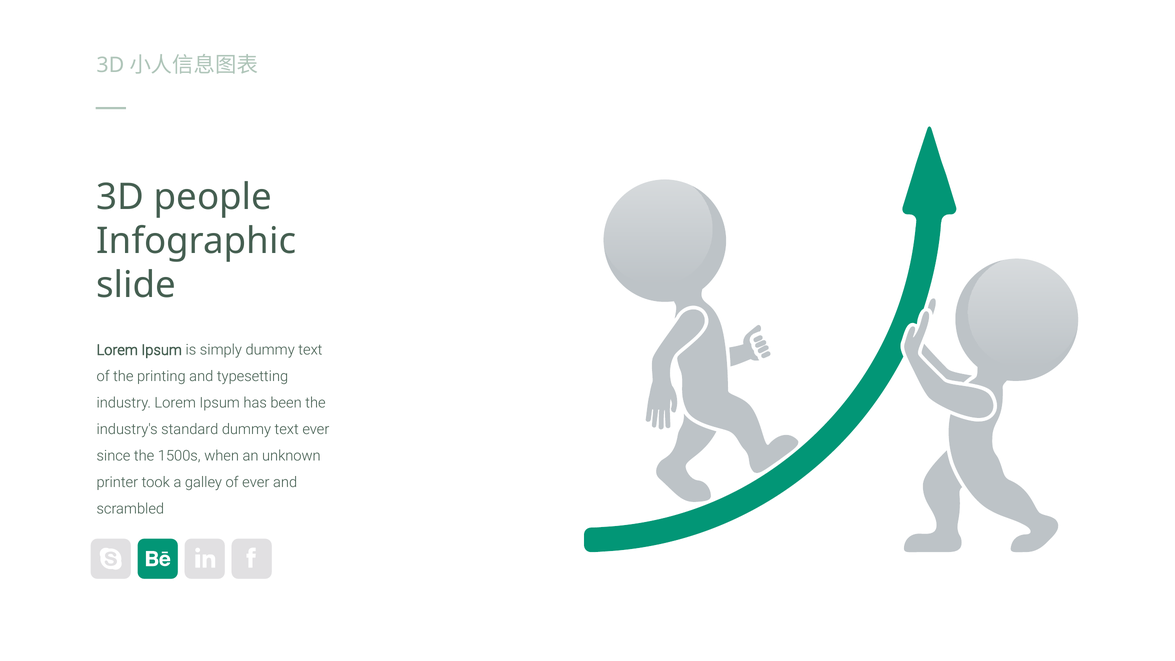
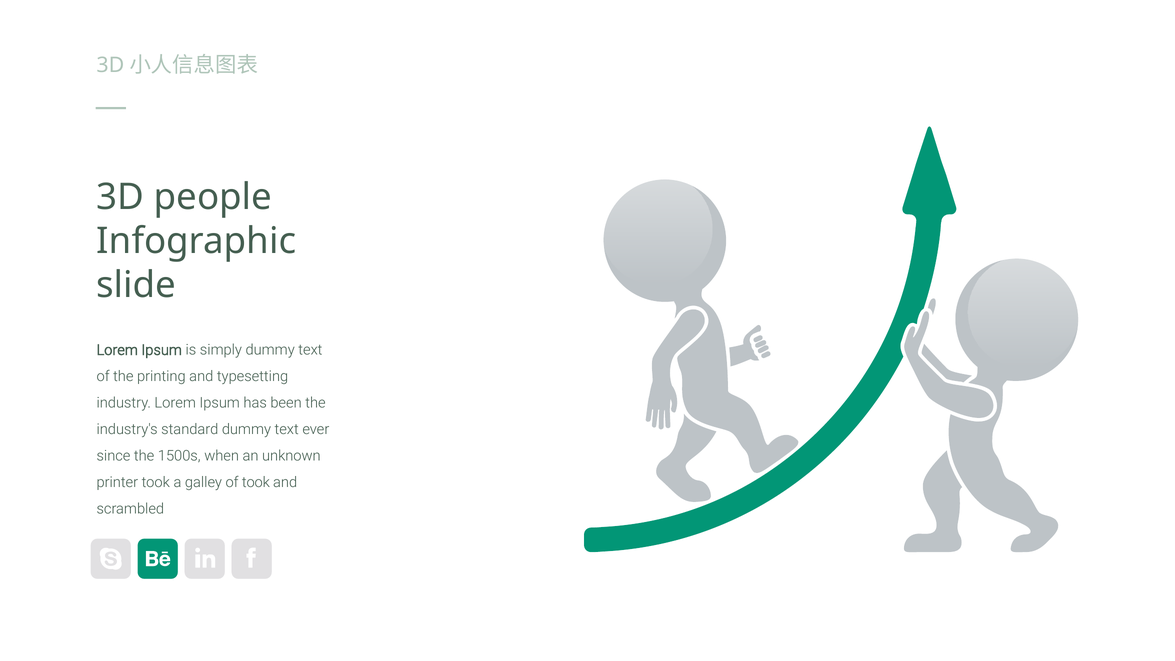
of ever: ever -> took (256, 482)
